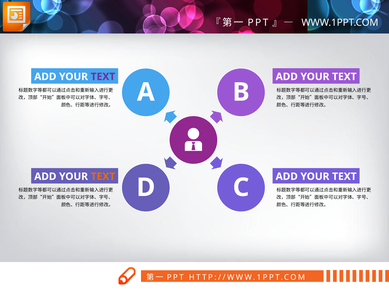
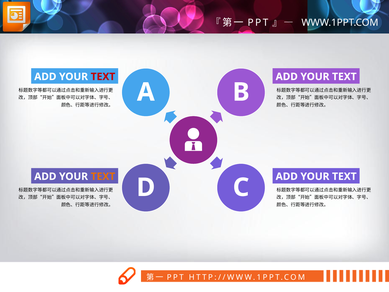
TEXT colour: purple -> red (103, 77)
